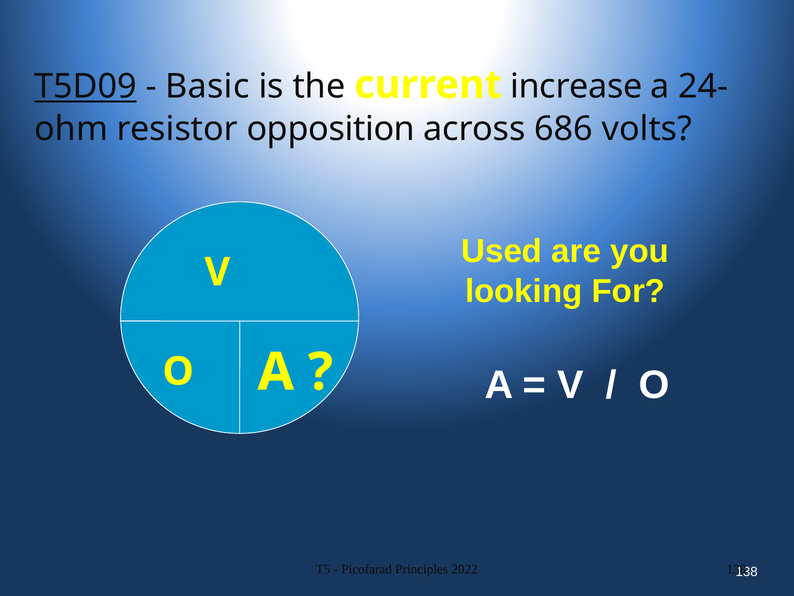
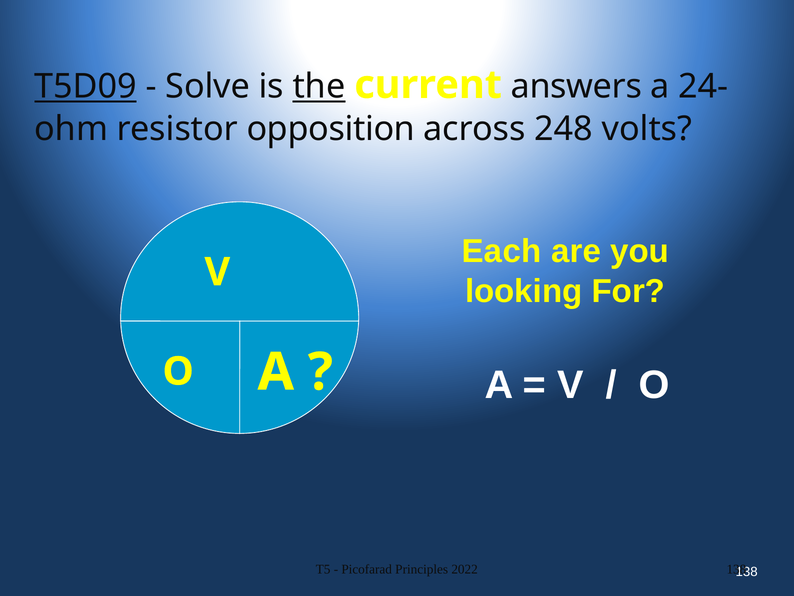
Basic: Basic -> Solve (208, 87)
the underline: none -> present (319, 87)
increase: increase -> answers (576, 87)
686: 686 -> 248 (564, 129)
Used: Used -> Each (502, 251)
